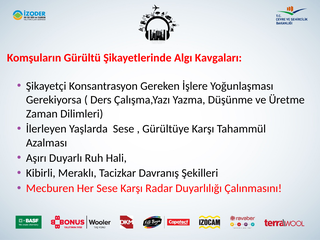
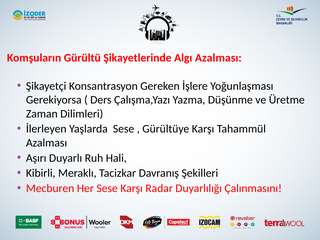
Algı Kavgaları: Kavgaları -> Azalması (218, 58)
